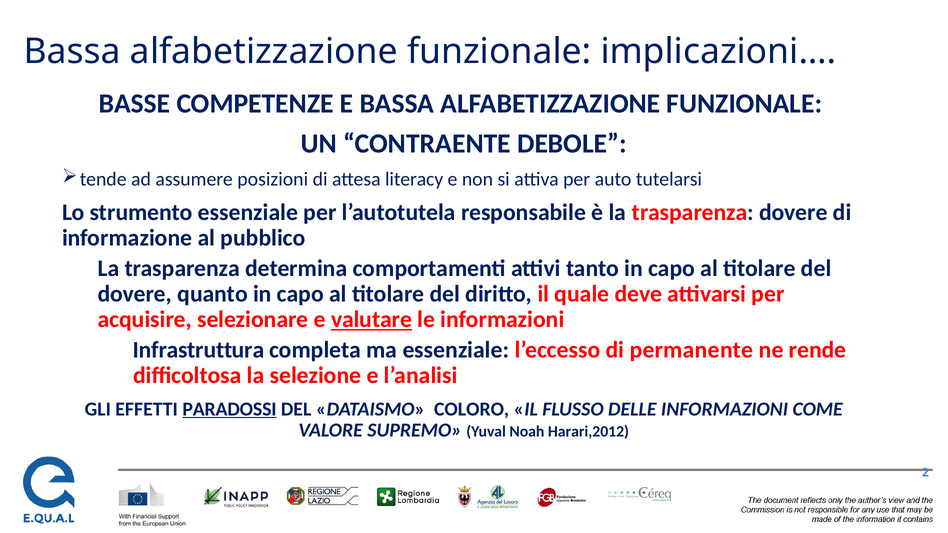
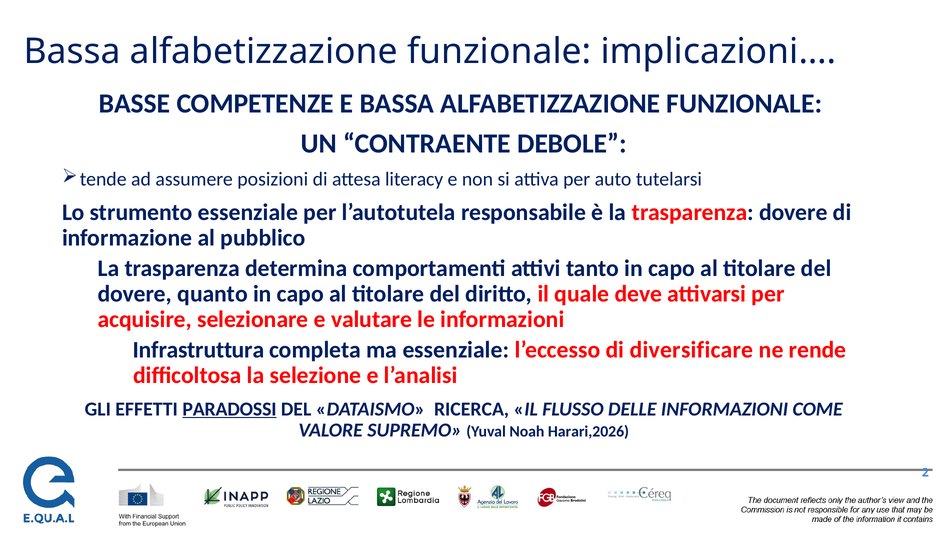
valutare underline: present -> none (372, 320)
permanente: permanente -> diversificare (692, 350)
COLORO: COLORO -> RICERCA (472, 409)
Harari,2012: Harari,2012 -> Harari,2026 (588, 432)
